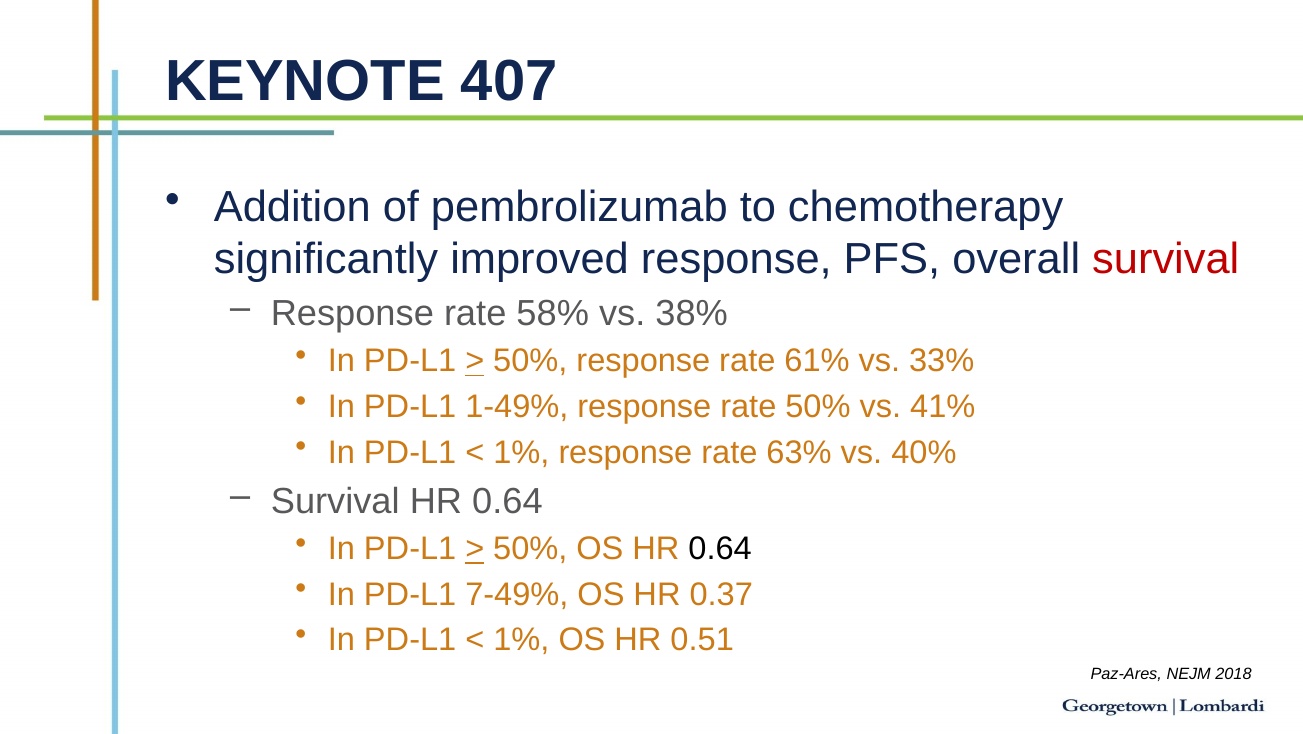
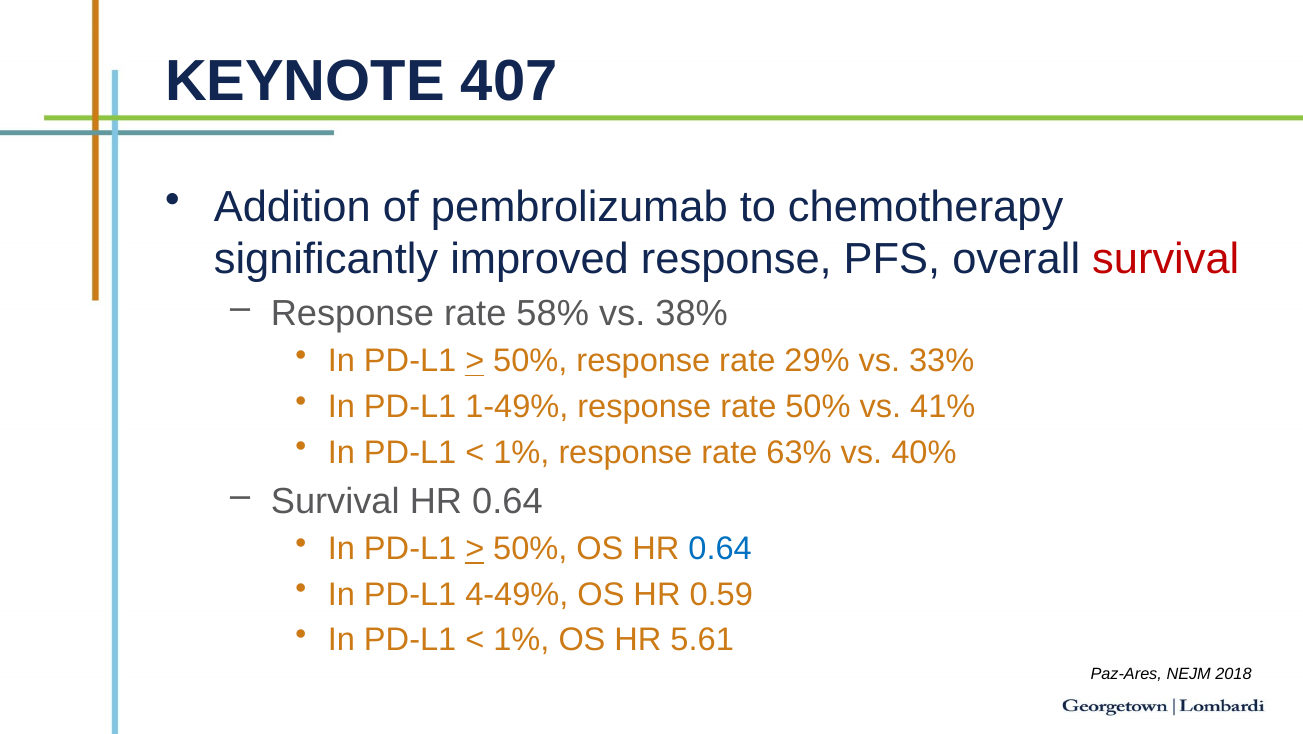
61%: 61% -> 29% (817, 361)
0.64 colour: black -> blue (720, 548)
7-49%: 7-49% -> 4-49% (517, 594)
0.37: 0.37 -> 0.59 (721, 594)
0.51: 0.51 -> 5.61 (702, 640)
